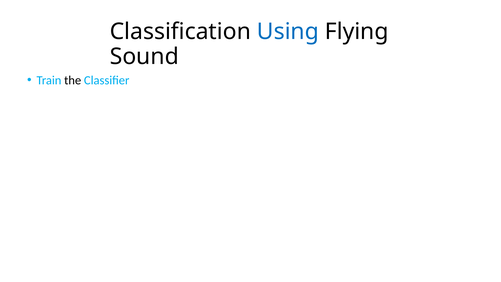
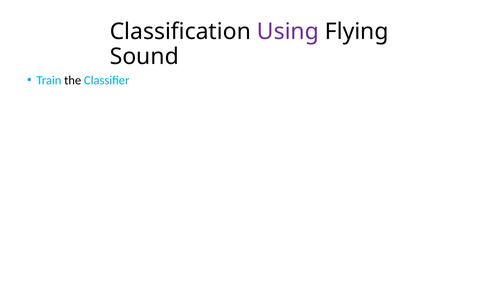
Using colour: blue -> purple (288, 32)
